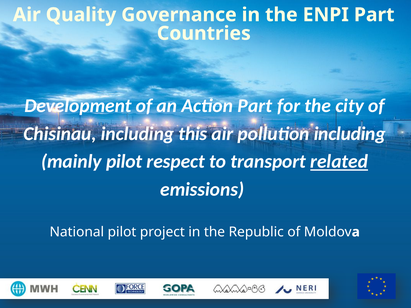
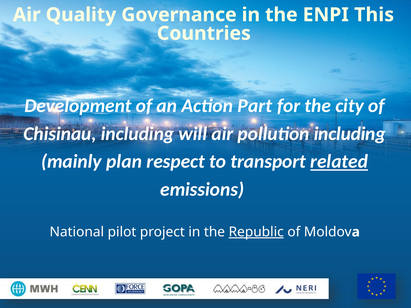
ENPI Part: Part -> This (374, 15)
this: this -> will (193, 134)
mainly pilot: pilot -> plan (124, 162)
Republic underline: none -> present (256, 232)
